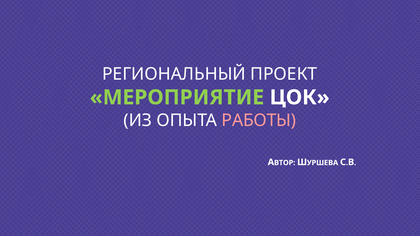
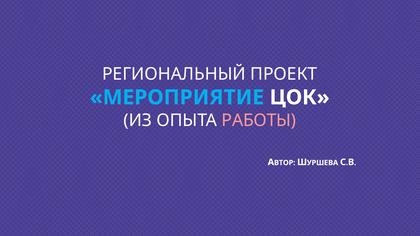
МЕРОПРИЯТИЕ colour: light green -> light blue (177, 98)
